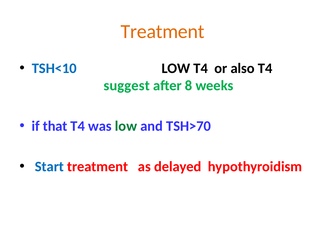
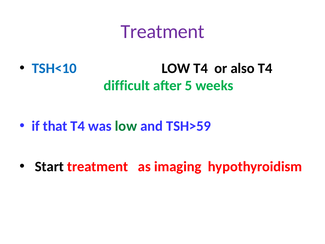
Treatment colour: orange -> purple (163, 31)
suggest: suggest -> difficult (127, 86)
8: 8 -> 5 (189, 86)
TSH>70: TSH>70 -> TSH>59 (189, 126)
Start colour: blue -> black (49, 166)
delayed: delayed -> imaging (178, 166)
